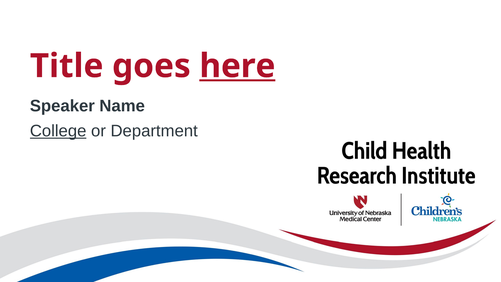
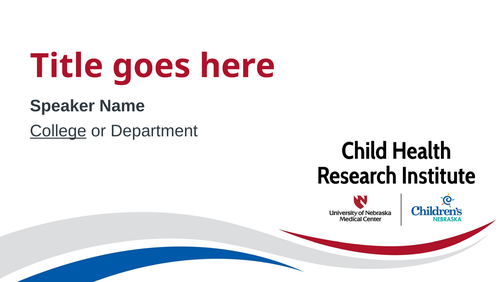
here underline: present -> none (237, 66)
